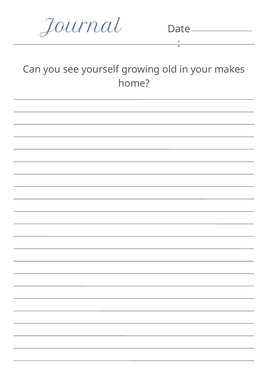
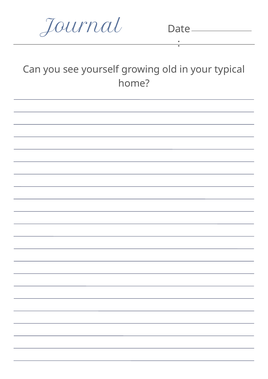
makes: makes -> typical (230, 70)
